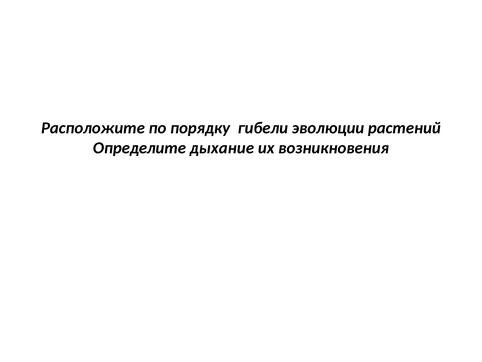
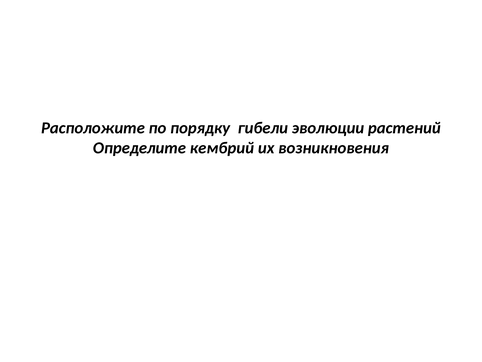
дыхание: дыхание -> кембрий (222, 148)
